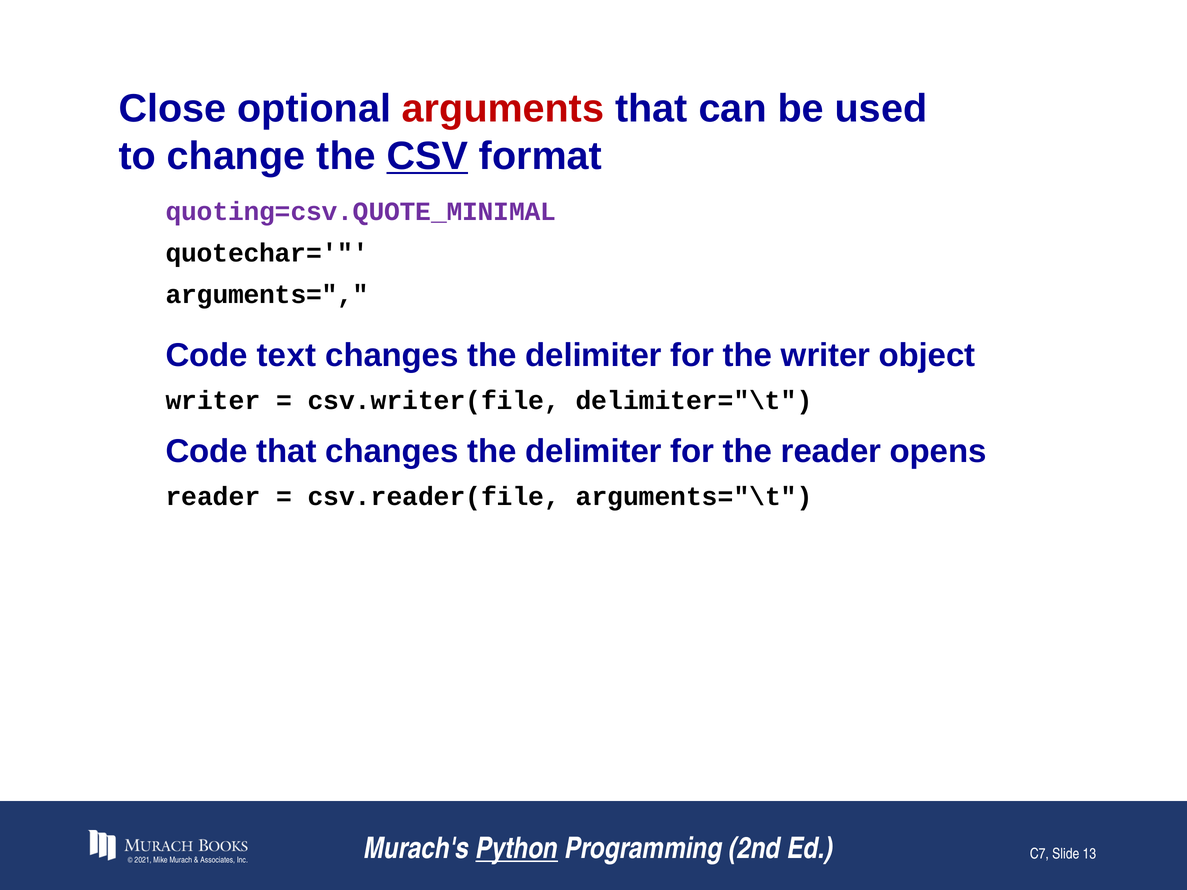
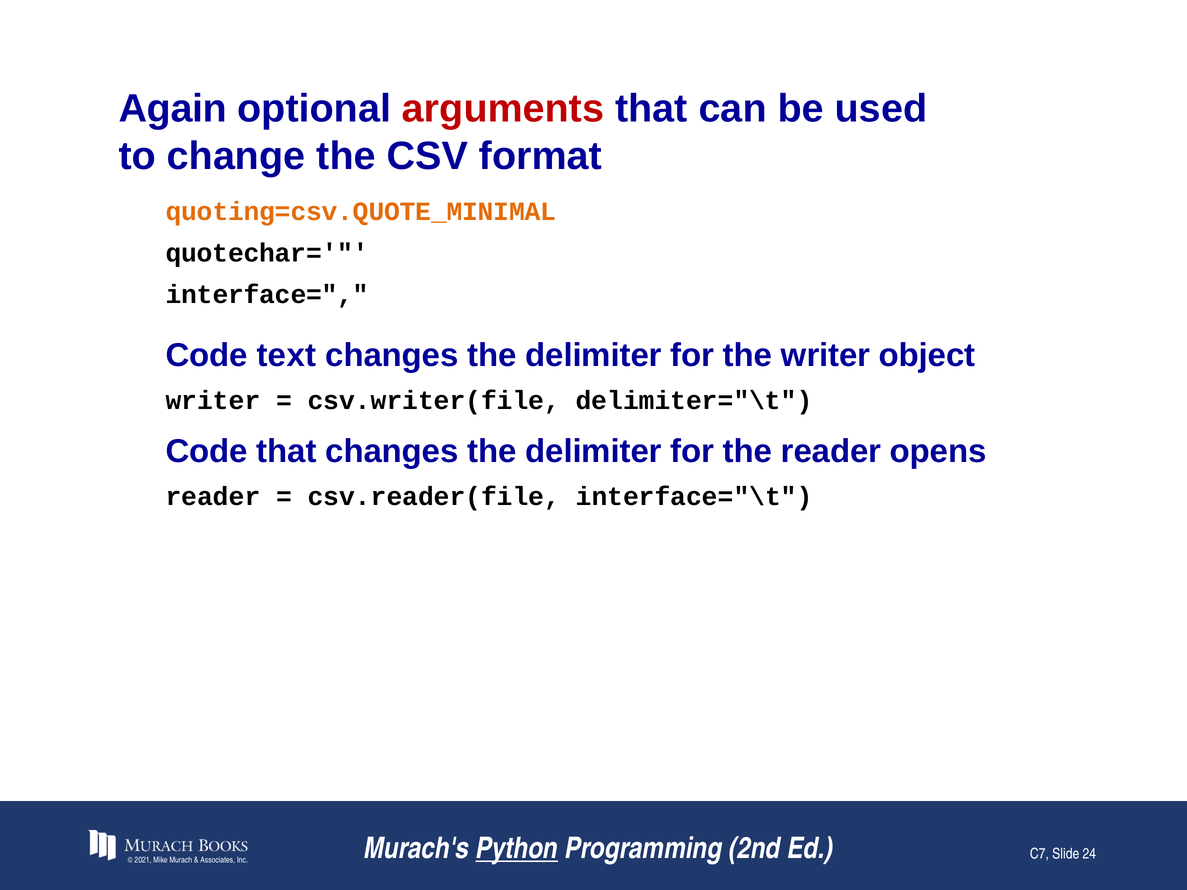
Close: Close -> Again (173, 109)
CSV underline: present -> none (427, 156)
quoting=csv.QUOTE_MINIMAL colour: purple -> orange (361, 212)
arguments=: arguments= -> interface= (267, 295)
arguments="\t: arguments="\t -> interface="\t (694, 497)
13: 13 -> 24 (1089, 854)
